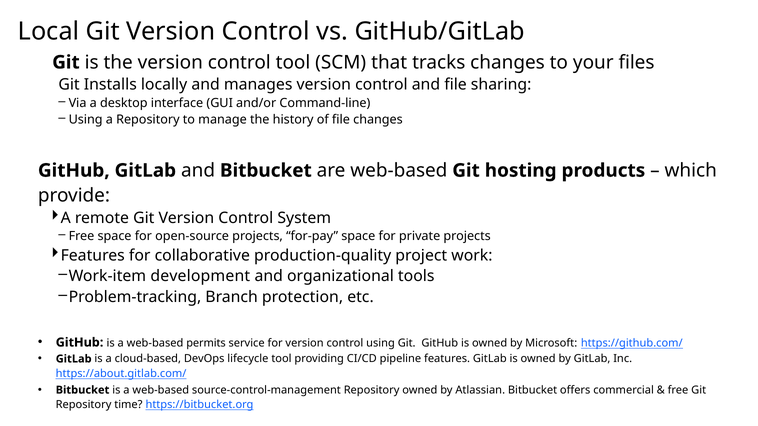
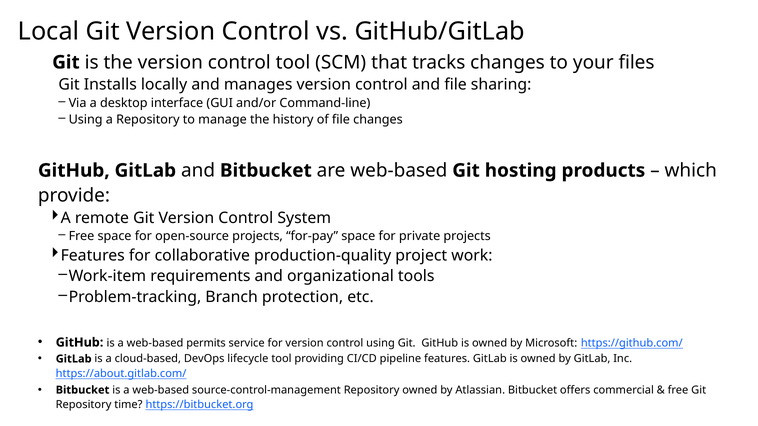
development: development -> requirements (200, 276)
